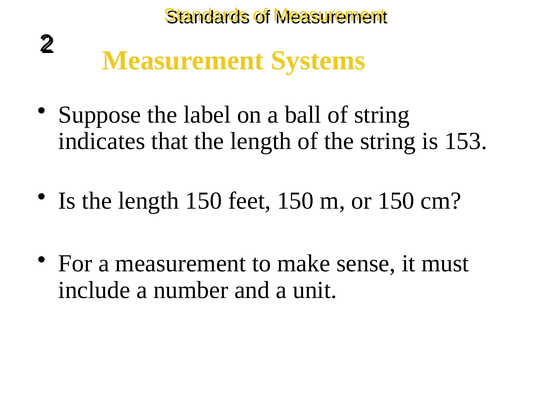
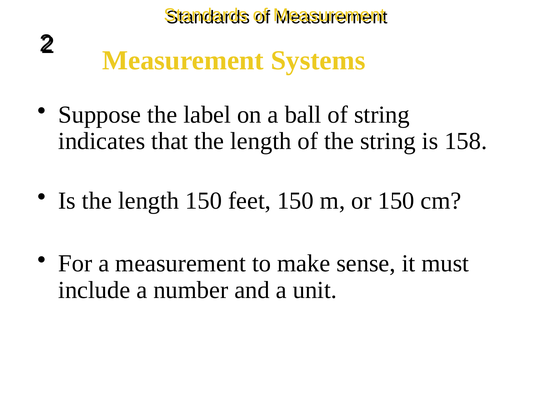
153: 153 -> 158 (466, 141)
